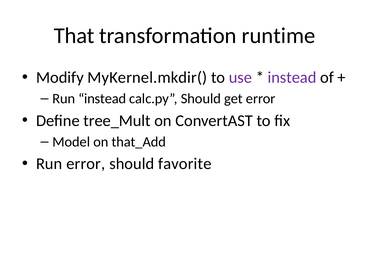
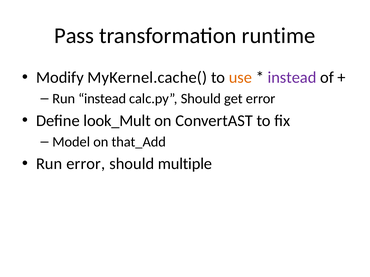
That: That -> Pass (74, 36)
MyKernel.mkdir(: MyKernel.mkdir( -> MyKernel.cache( (147, 78)
use colour: purple -> orange (240, 78)
tree_Mult: tree_Mult -> look_Mult (117, 121)
favorite: favorite -> multiple (185, 164)
